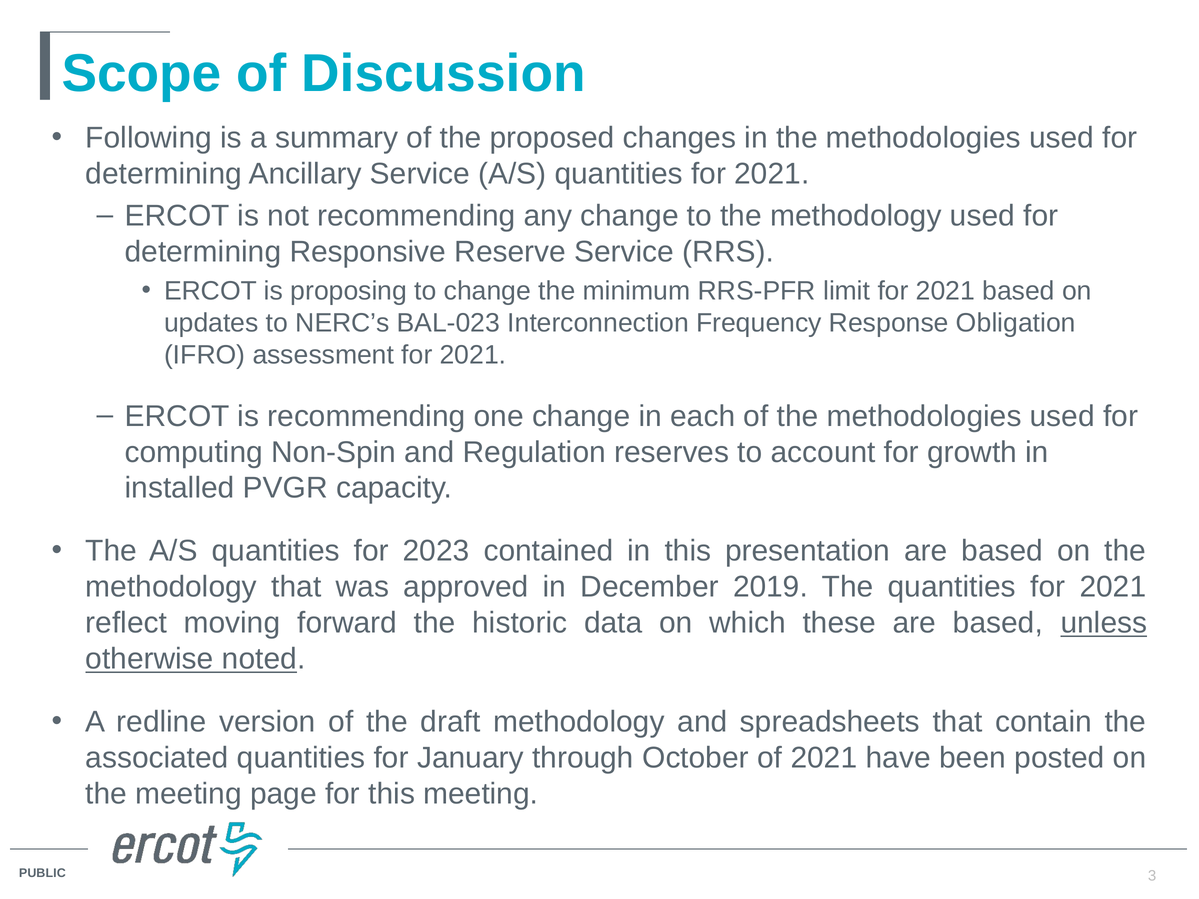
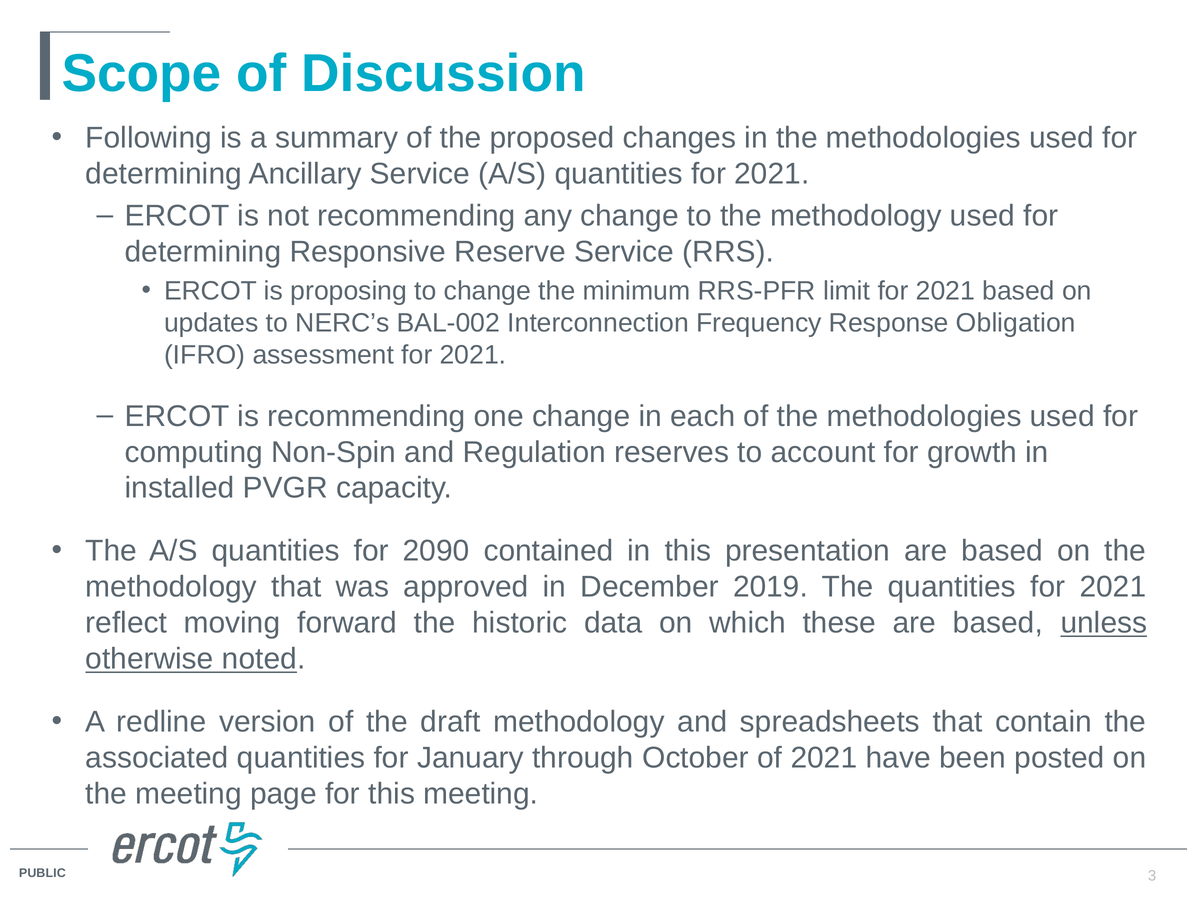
BAL-023: BAL-023 -> BAL-002 (448, 323)
2023: 2023 -> 2090 (436, 551)
